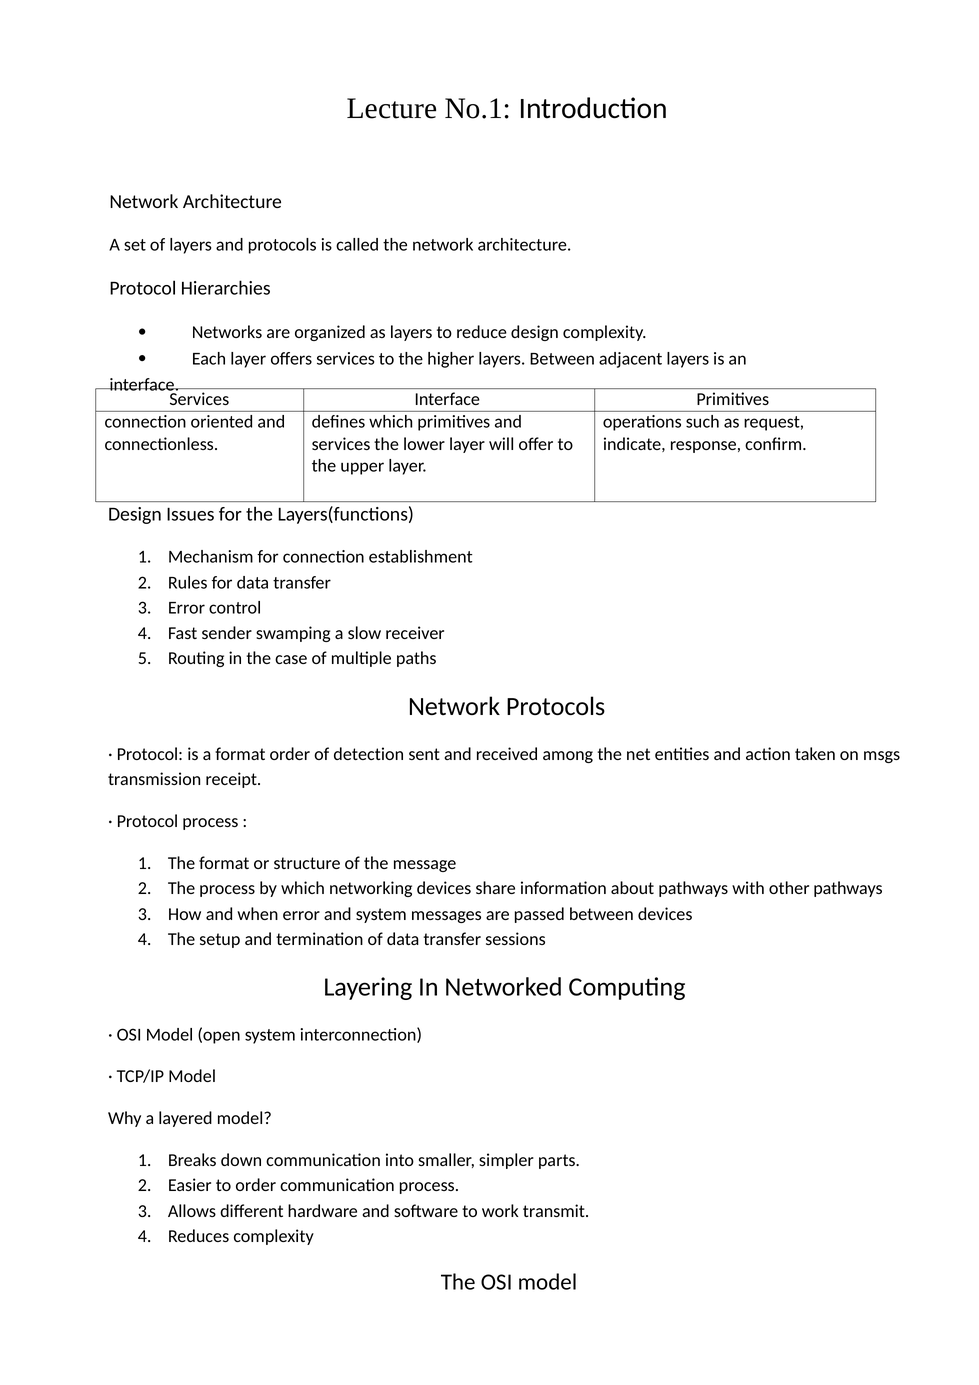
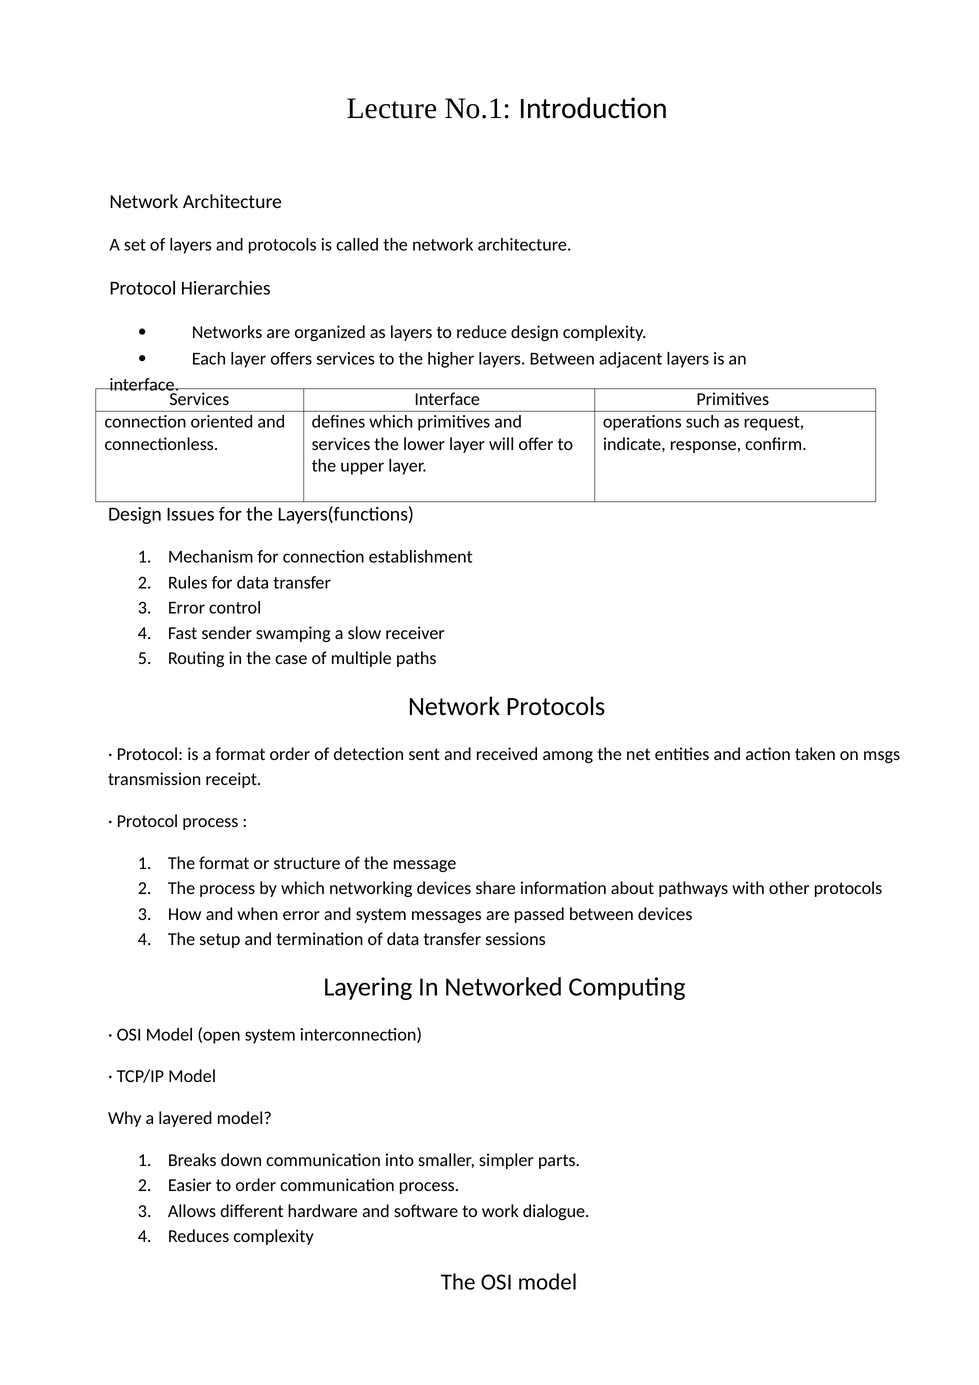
other pathways: pathways -> protocols (848, 888)
transmit: transmit -> dialogue (556, 1211)
